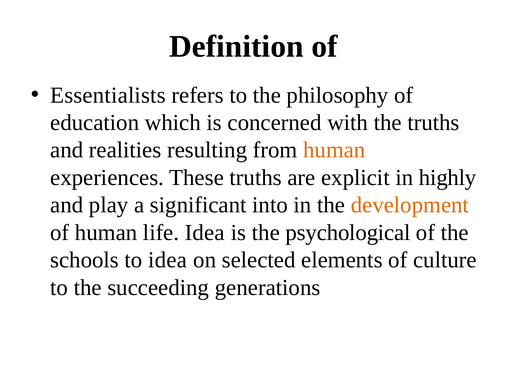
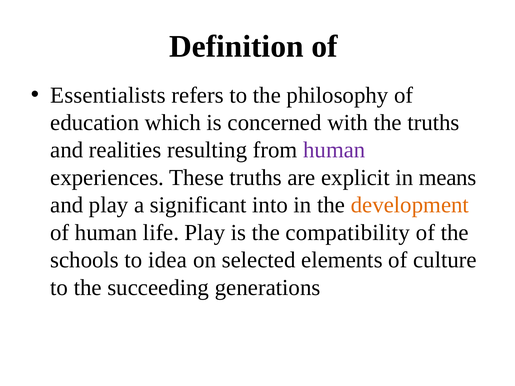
human colour: orange -> purple (334, 150)
highly: highly -> means (448, 178)
life Idea: Idea -> Play (205, 233)
psychological: psychological -> compatibility (348, 233)
